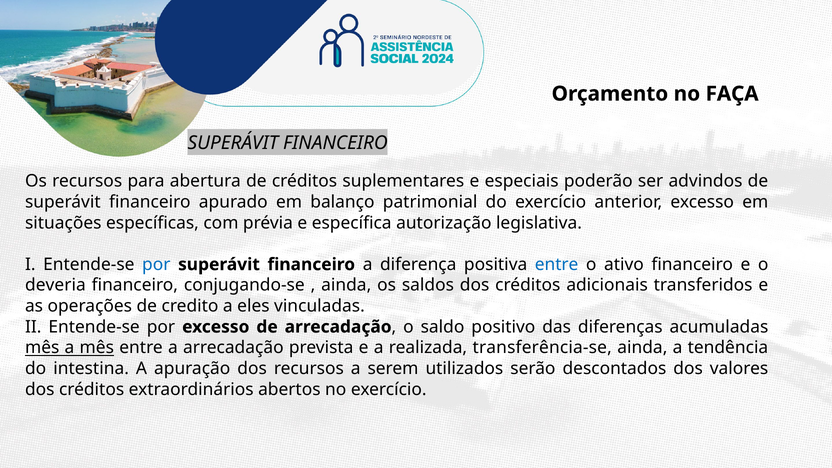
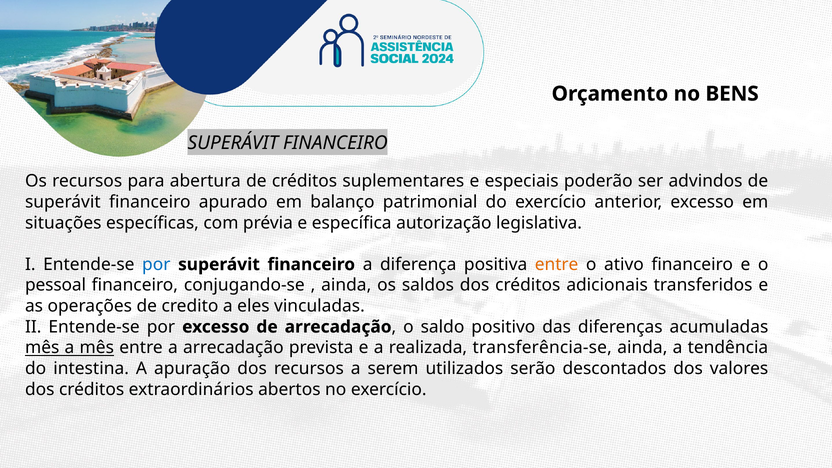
FAÇA: FAÇA -> BENS (732, 94)
entre colour: blue -> orange (557, 264)
deveria: deveria -> pessoal (56, 285)
